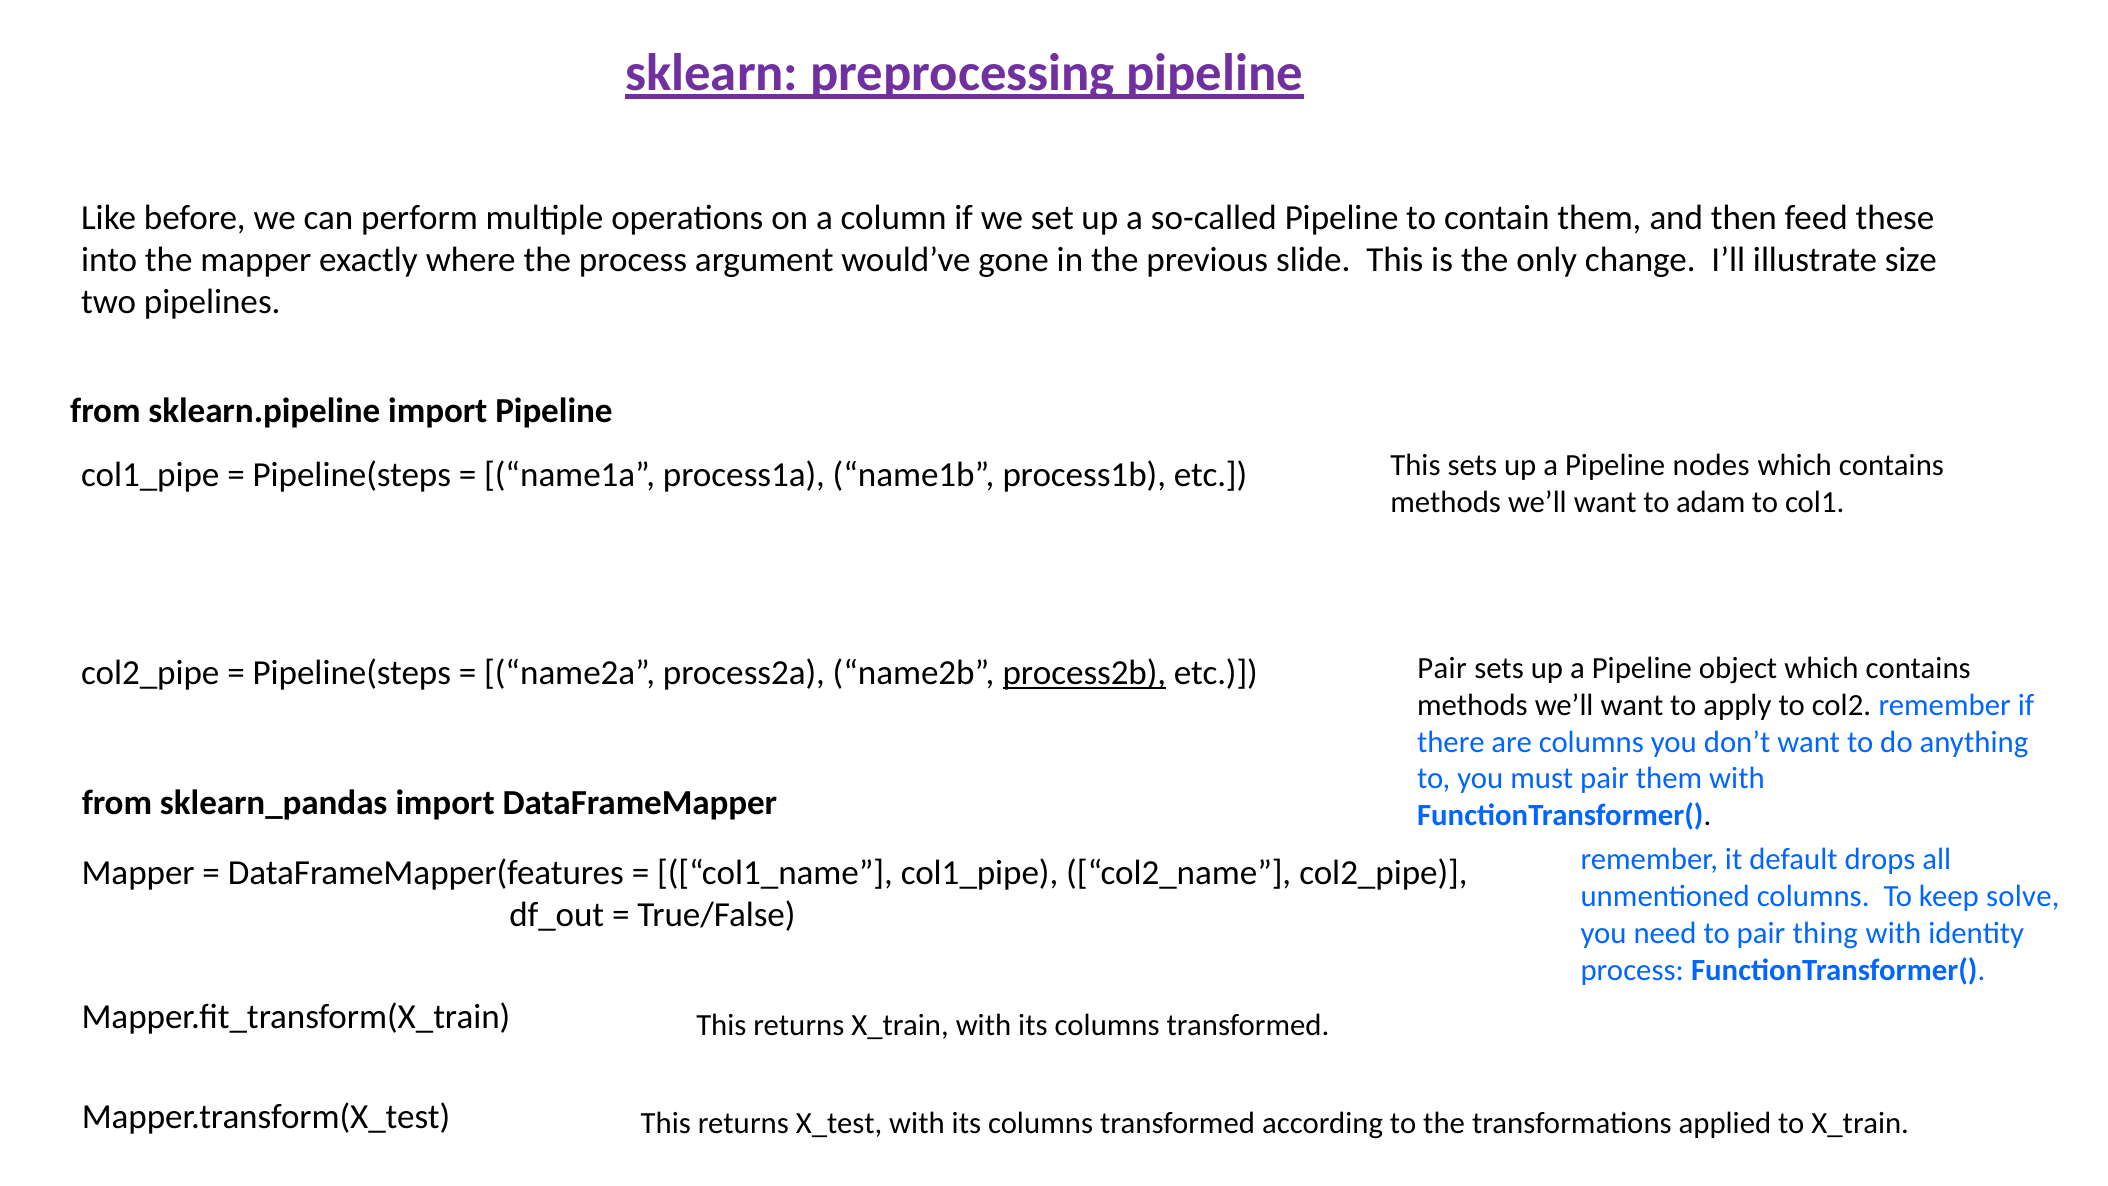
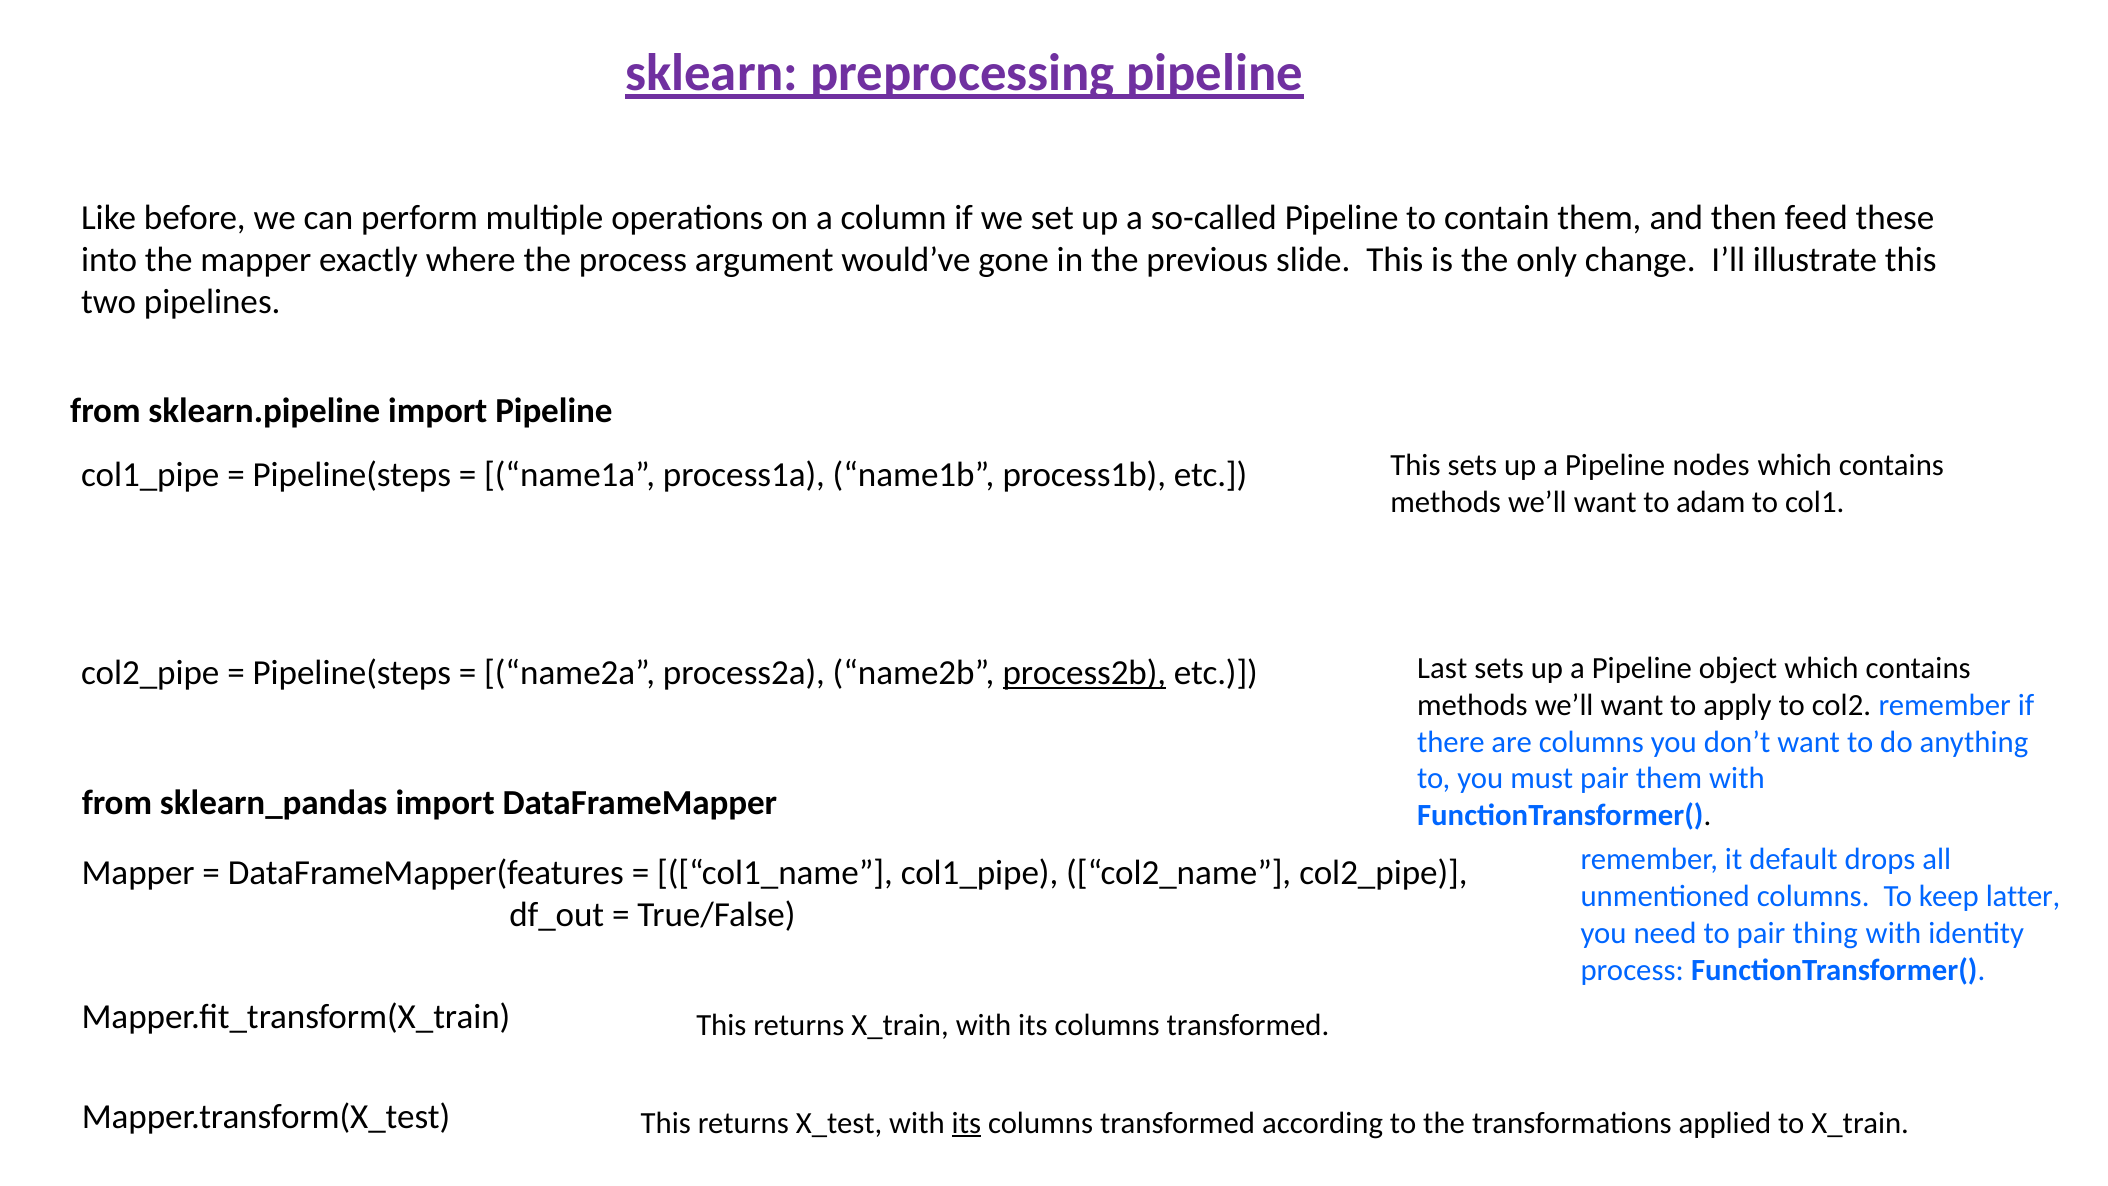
illustrate size: size -> this (1911, 260)
etc Pair: Pair -> Last (1442, 668)
solve: solve -> latter (2023, 897)
its underline: none -> present (966, 1123)
